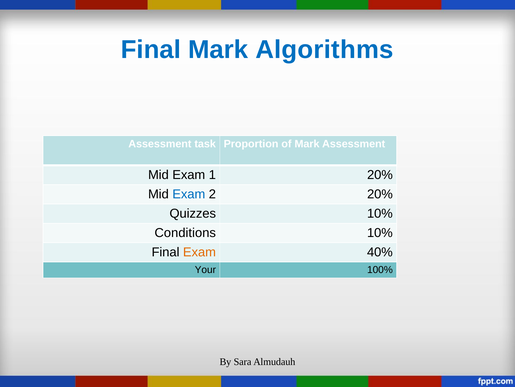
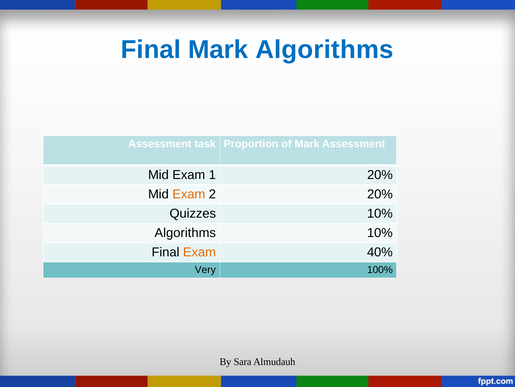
Exam colour: blue -> orange (189, 194)
Conditions: Conditions -> Algorithms (185, 232)
Your: Your -> Very (205, 269)
